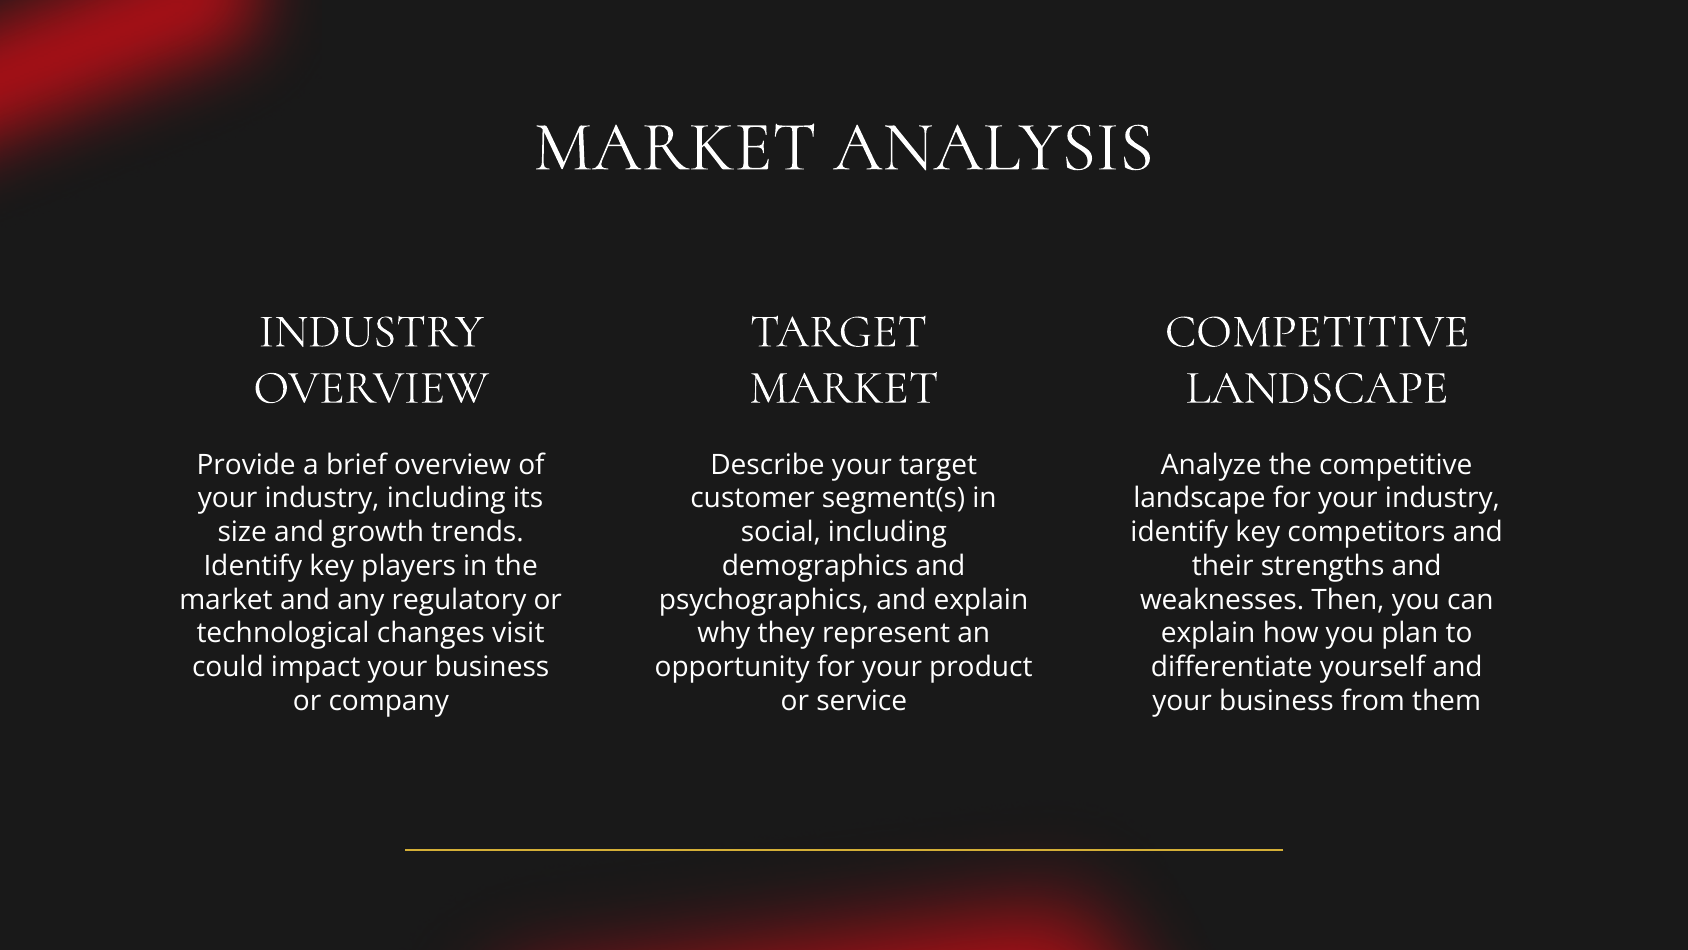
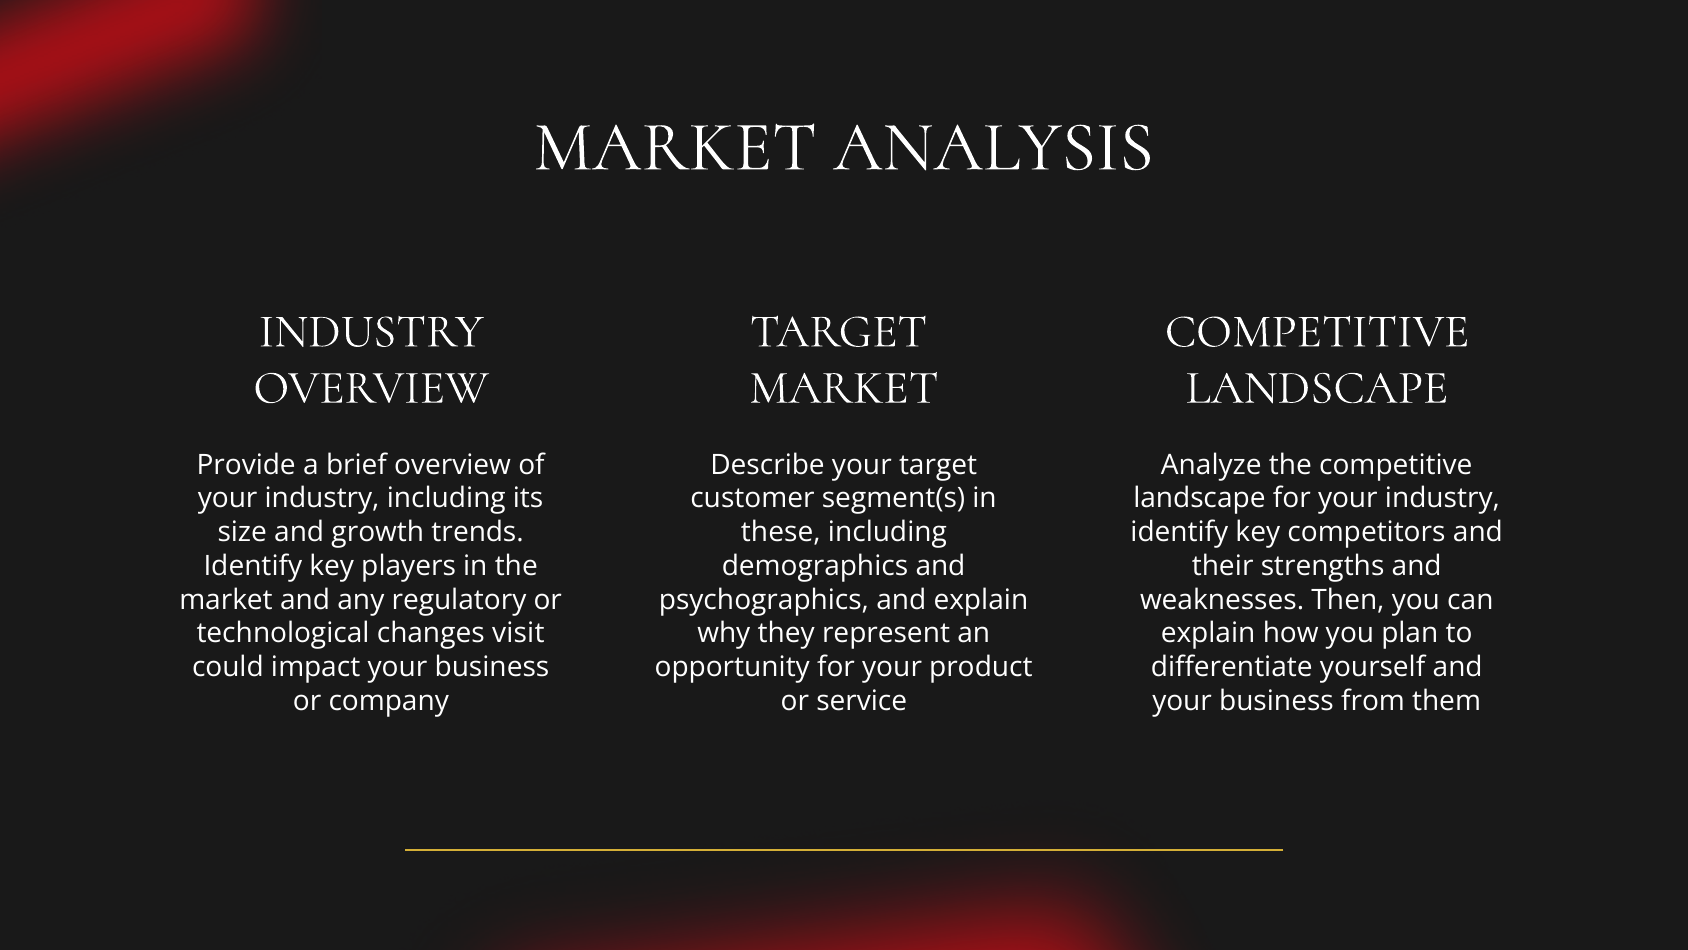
social: social -> these (781, 532)
